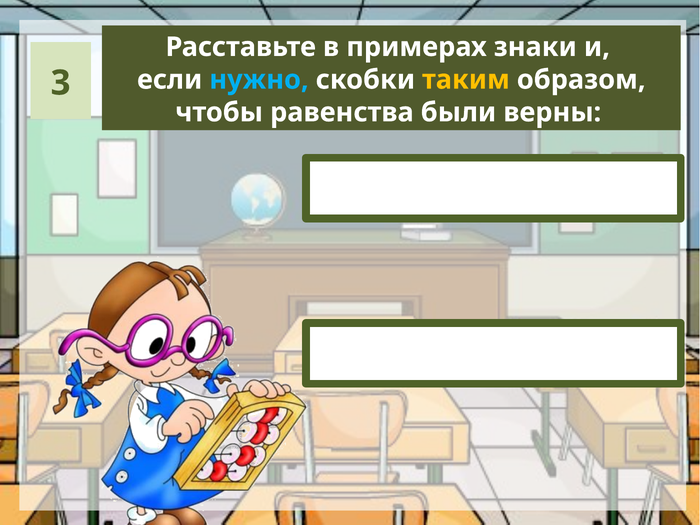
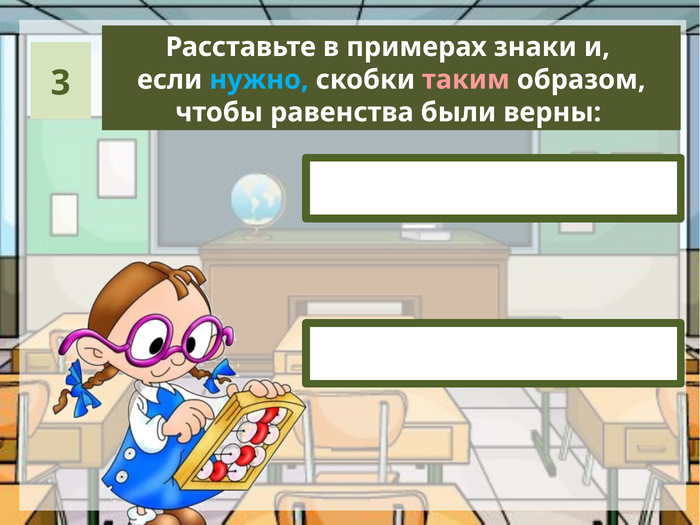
таким colour: yellow -> pink (466, 80)
